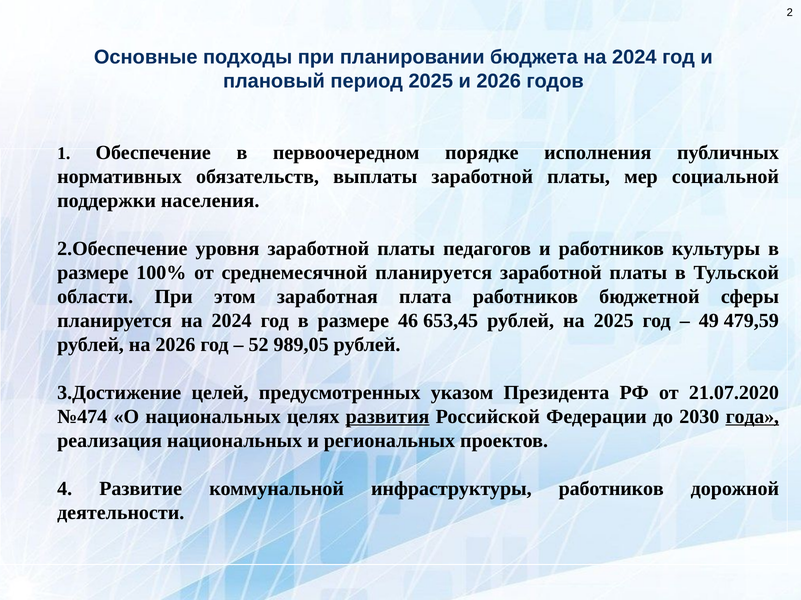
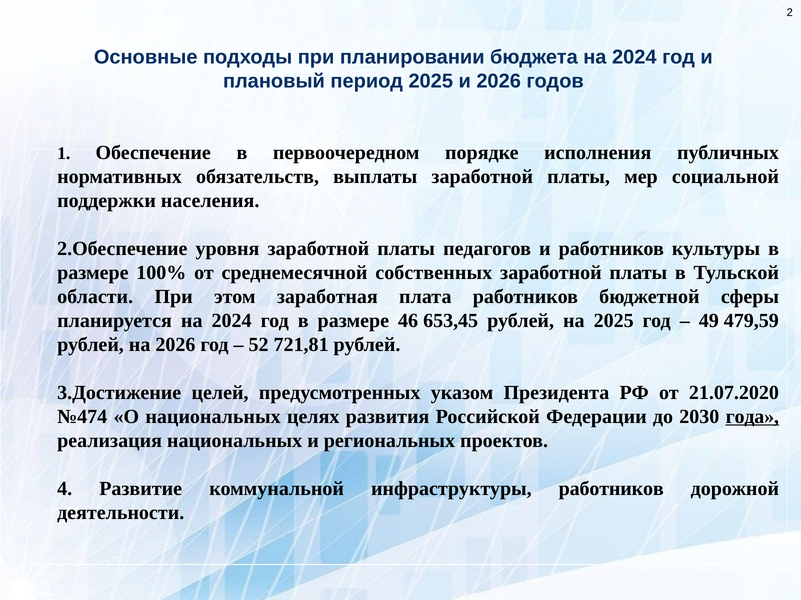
среднемесячной планируется: планируется -> собственных (434, 273)
989,05: 989,05 -> 721,81 (301, 345)
развития underline: present -> none (388, 417)
